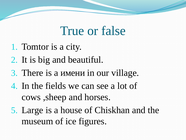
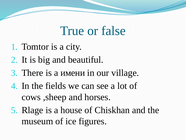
Large: Large -> Rlage (32, 110)
